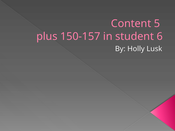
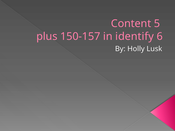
student: student -> identify (135, 36)
